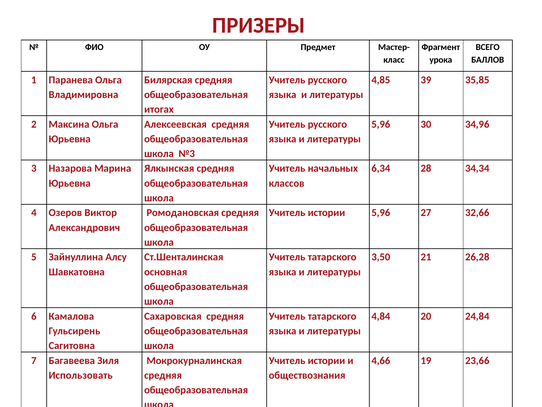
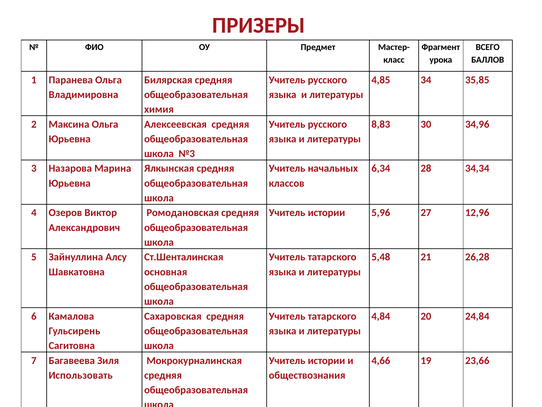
39: 39 -> 34 (426, 80)
итогах: итогах -> химия (159, 109)
5,96: 5,96 -> 8,83 (381, 124)
32,66: 32,66 -> 12,96 (477, 213)
3,50: 3,50 -> 5,48 (381, 257)
